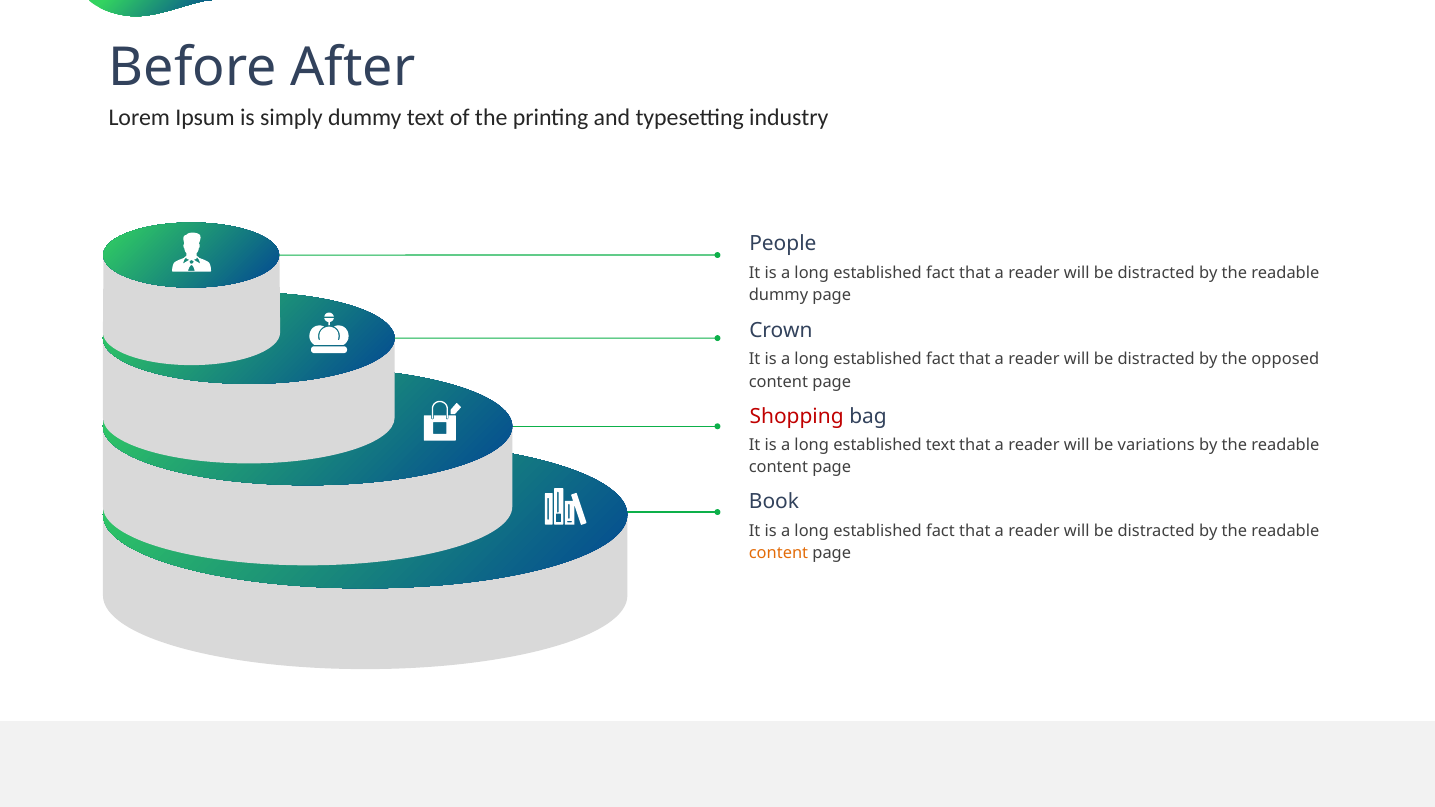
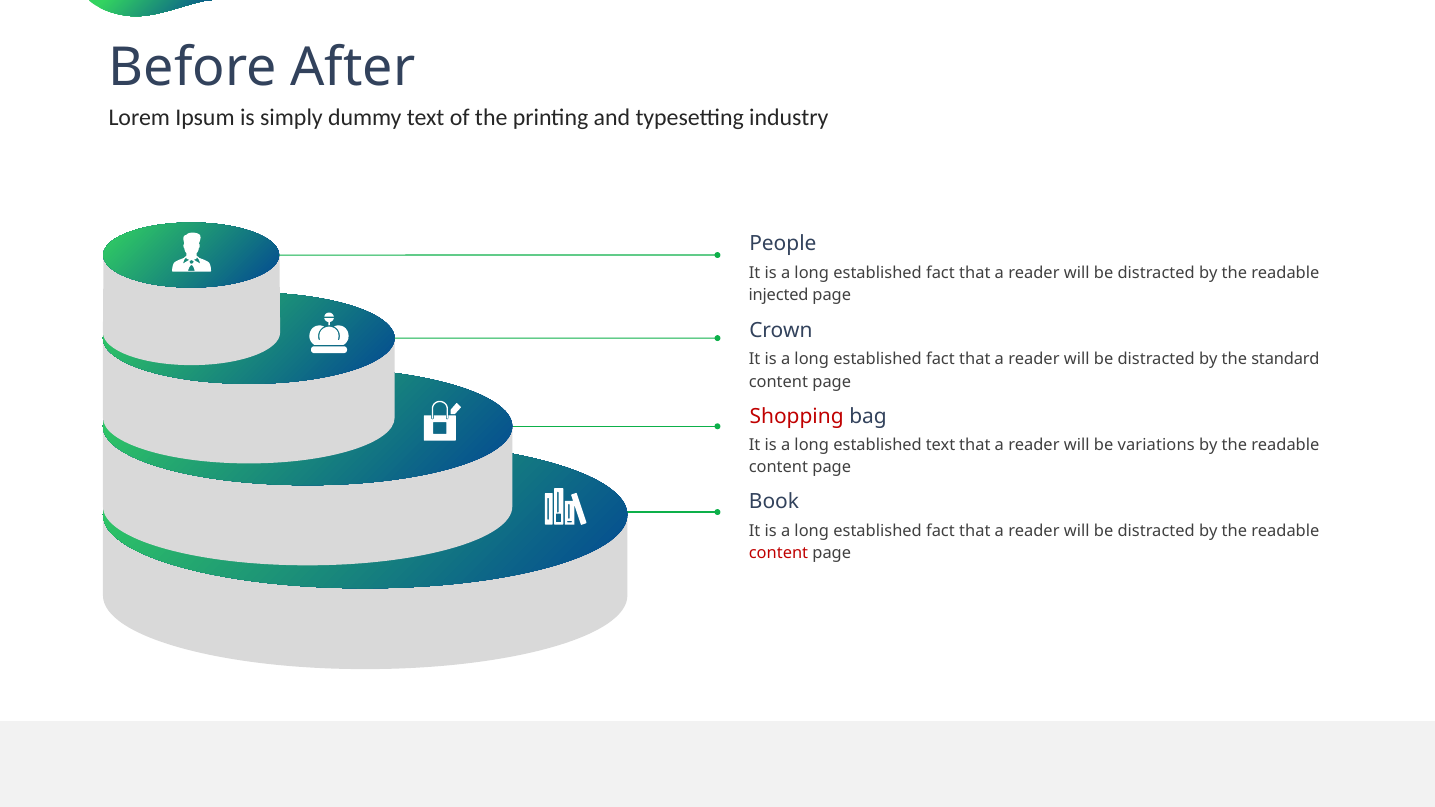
dummy: dummy -> injected (779, 295)
opposed: opposed -> standard (1285, 360)
content colour: orange -> red (778, 553)
